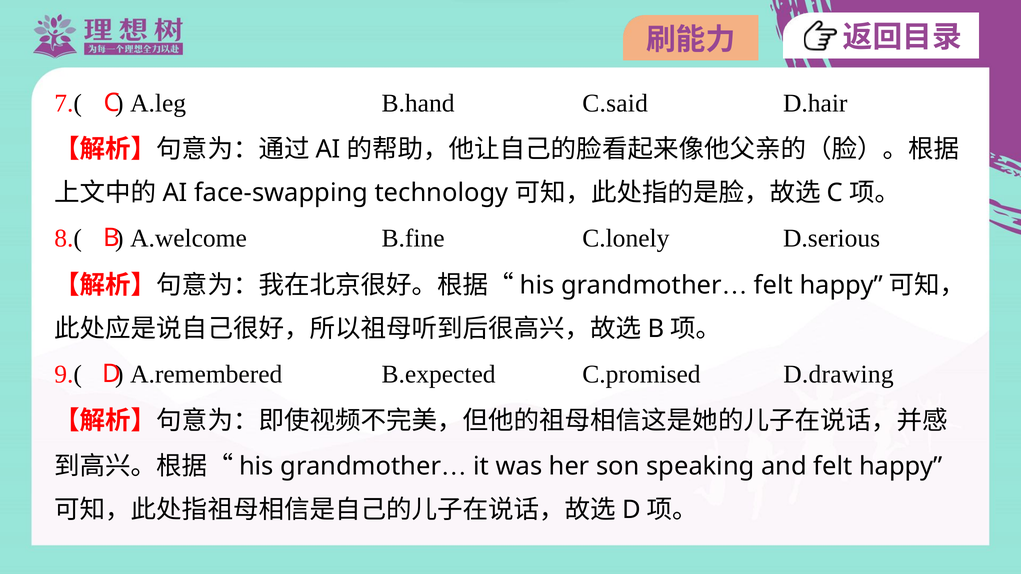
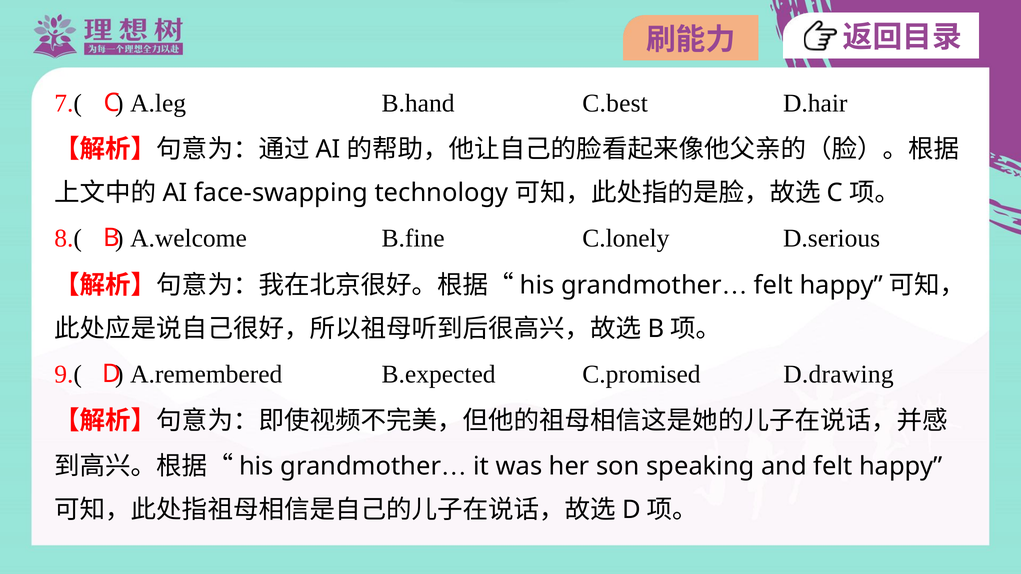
C.said: C.said -> C.best (615, 103)
